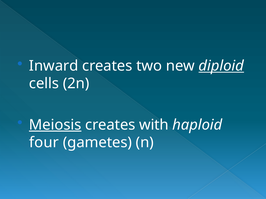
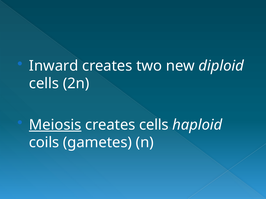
diploid underline: present -> none (221, 66)
creates with: with -> cells (154, 125)
four: four -> coils (44, 143)
